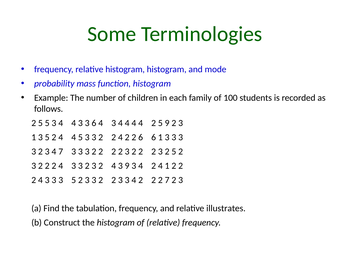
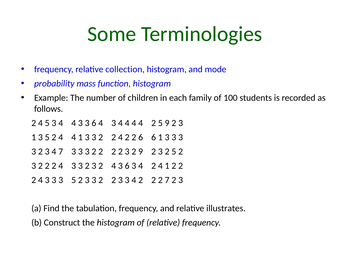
relative histogram: histogram -> collection (125, 69)
5: 5 -> 4 (40, 123)
4 4 5: 5 -> 1 (80, 137)
2: 2 -> 9 (141, 151)
4 3 9: 9 -> 6 (127, 165)
